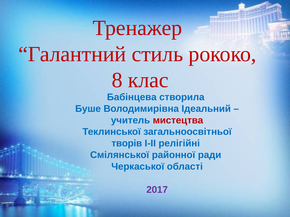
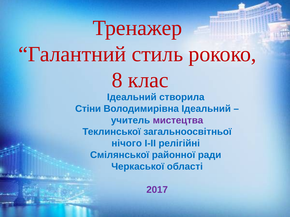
Бабінцева: Бабінцева -> Ідеальний (132, 97)
Буше: Буше -> Стіни (88, 109)
мистецтва colour: red -> purple (178, 121)
творів: творів -> нічого (127, 144)
